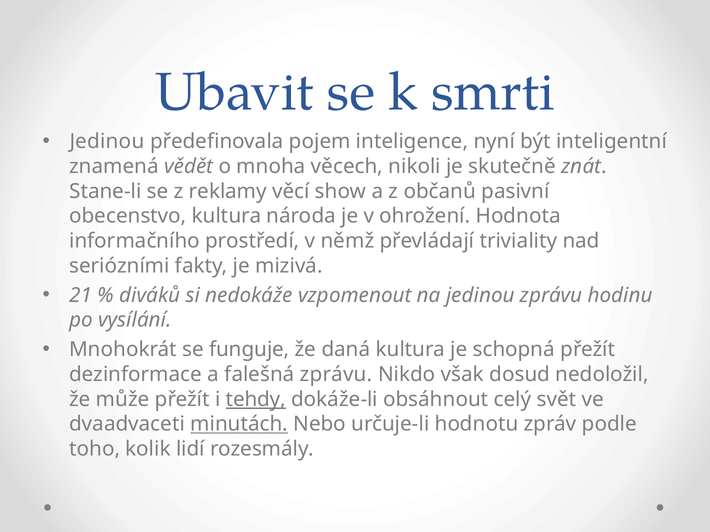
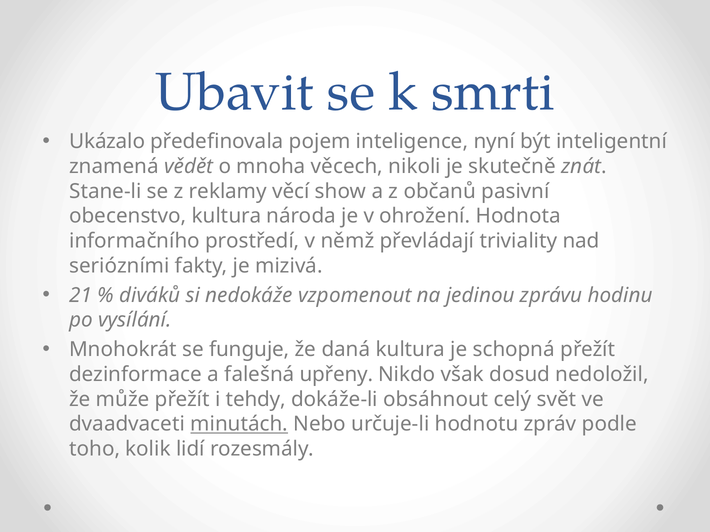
Jedinou: Jedinou -> Ukázalo (107, 142)
falešná zprávu: zprávu -> upřeny (336, 375)
tehdy underline: present -> none (256, 400)
